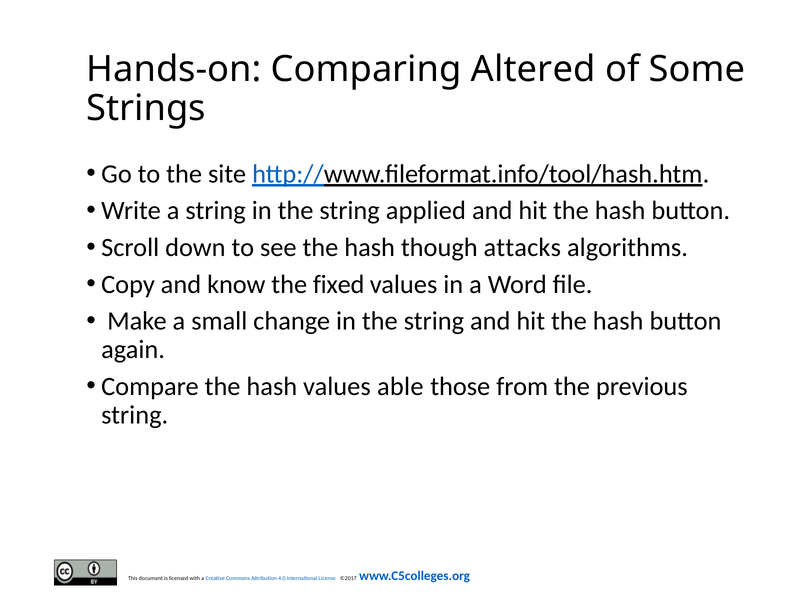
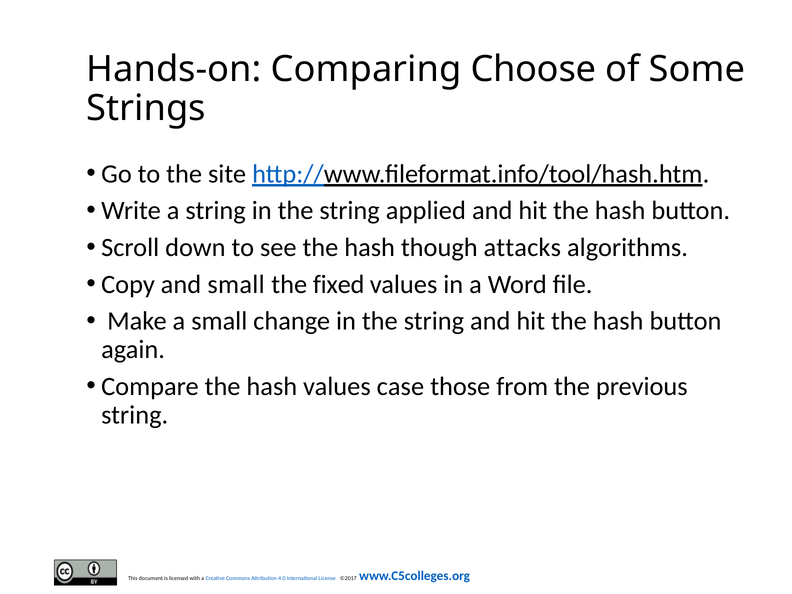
Altered: Altered -> Choose (533, 69)
and know: know -> small (236, 284)
able: able -> case (400, 386)
